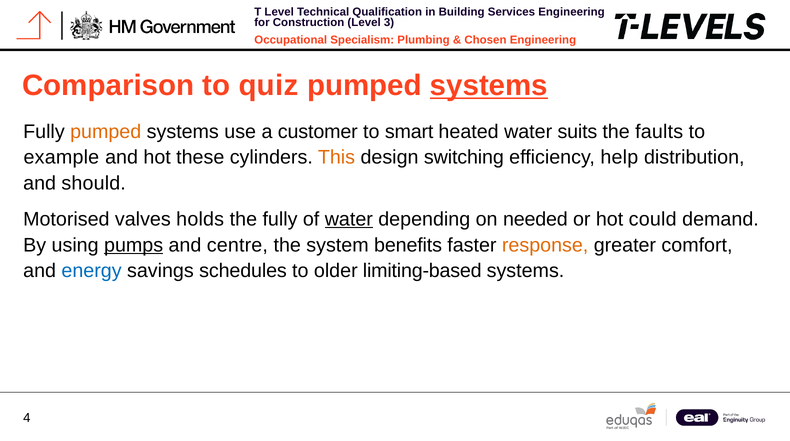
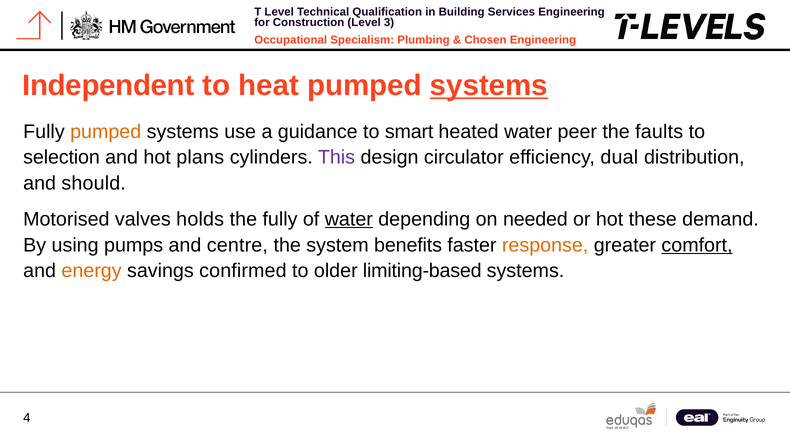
Comparison: Comparison -> Independent (108, 86)
quiz: quiz -> heat (269, 86)
customer: customer -> guidance (318, 132)
suits: suits -> peer (577, 132)
example: example -> selection (62, 158)
these: these -> plans (200, 158)
This colour: orange -> purple (336, 158)
switching: switching -> circulator (464, 158)
help: help -> dual (619, 158)
could: could -> these (653, 219)
pumps underline: present -> none (134, 245)
comfort underline: none -> present (697, 245)
energy colour: blue -> orange (92, 271)
schedules: schedules -> confirmed (243, 271)
